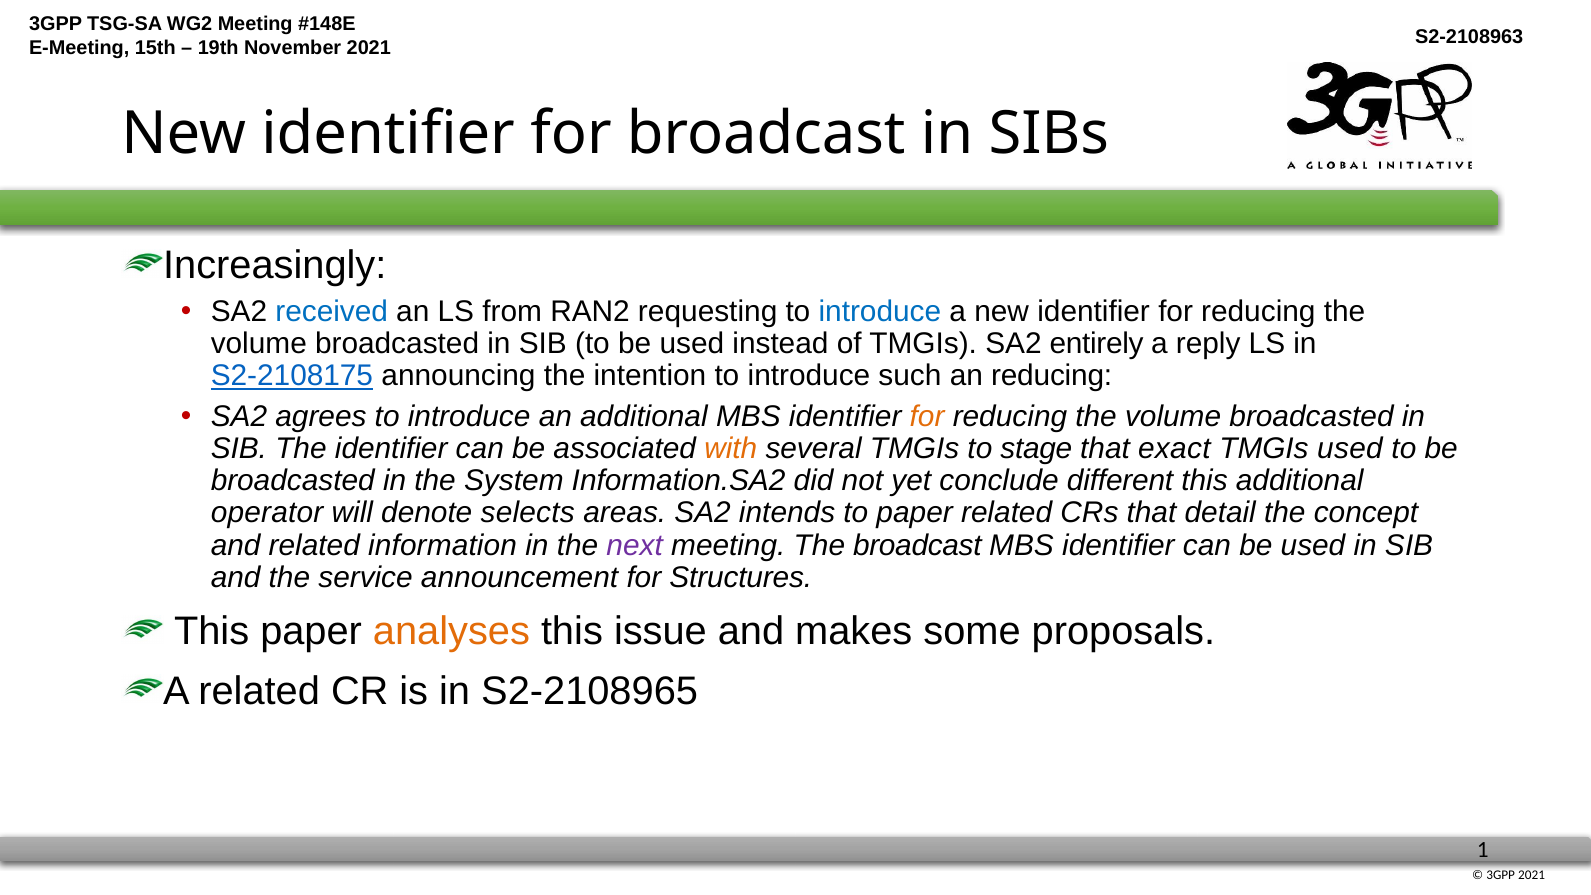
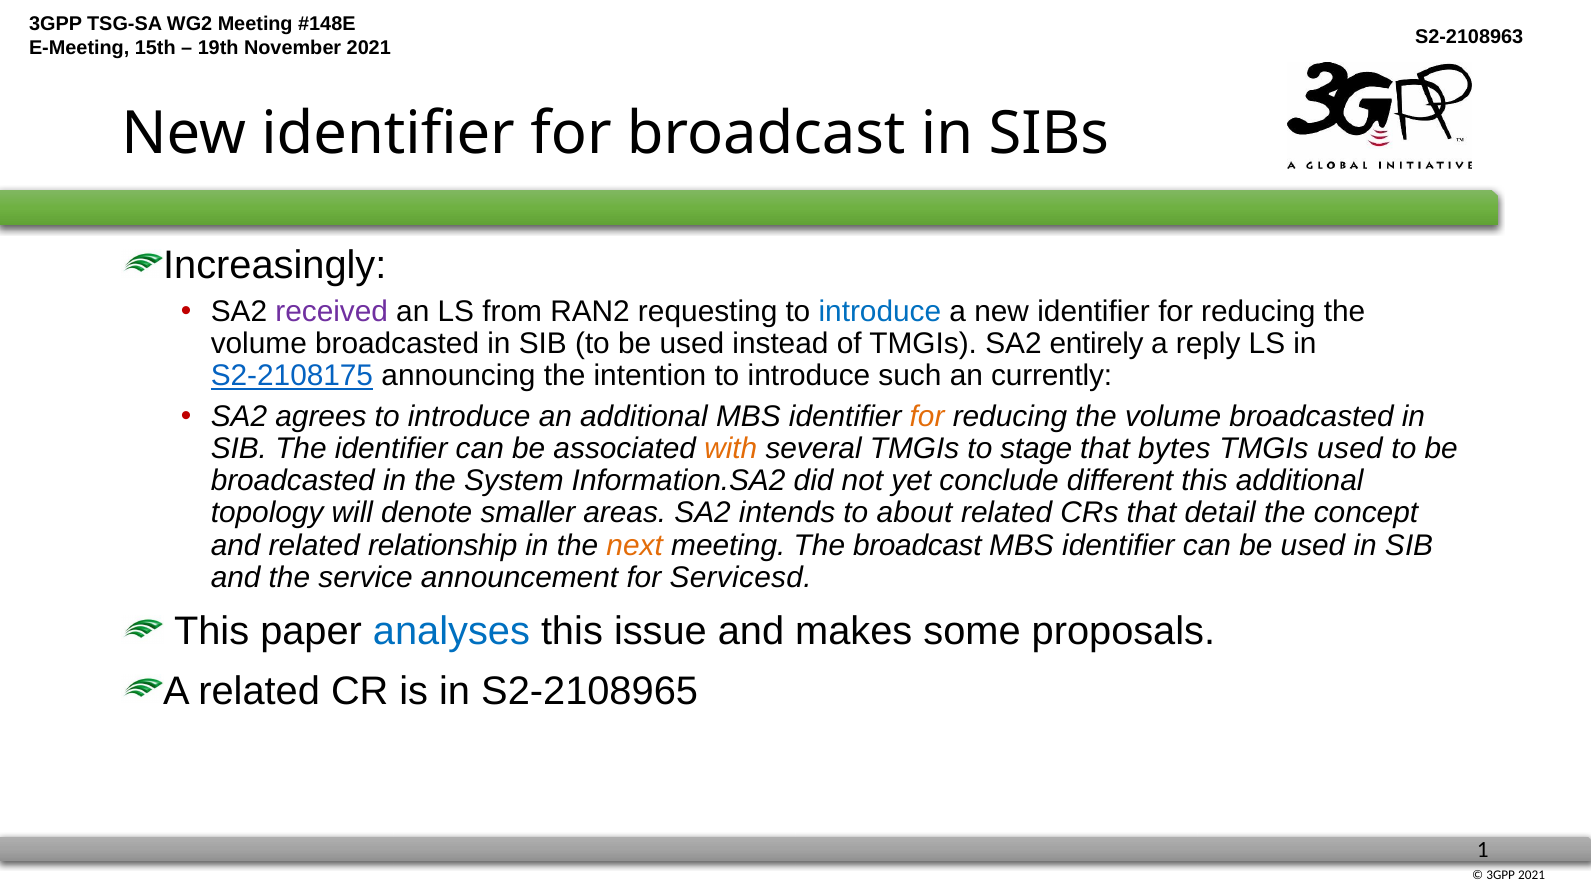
received colour: blue -> purple (332, 311)
an reducing: reducing -> currently (1052, 376)
exact: exact -> bytes (1174, 449)
operator: operator -> topology (267, 513)
selects: selects -> smaller (528, 513)
to paper: paper -> about (915, 513)
information: information -> relationship (443, 545)
next colour: purple -> orange (635, 545)
Structures: Structures -> Servicesd (741, 577)
analyses colour: orange -> blue (451, 632)
